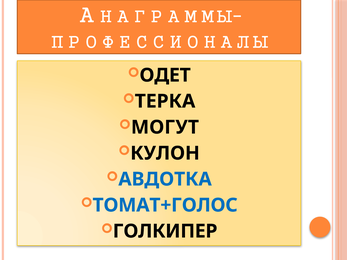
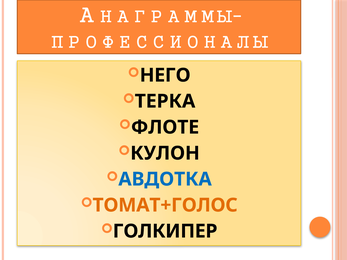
ОДЕТ: ОДЕТ -> НЕГО (165, 75)
МОГУТ: МОГУТ -> ФЛОТЕ (165, 127)
ТОМАТ+ГОЛОС colour: blue -> orange (165, 205)
